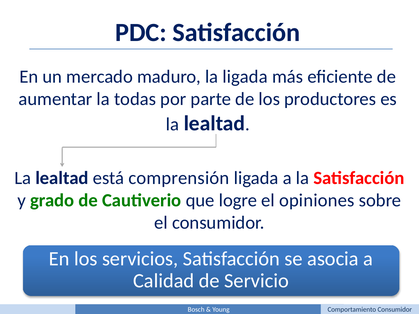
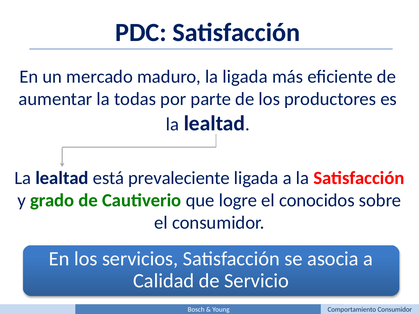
comprensión: comprensión -> prevaleciente (179, 178)
opiniones: opiniones -> conocidos (317, 201)
